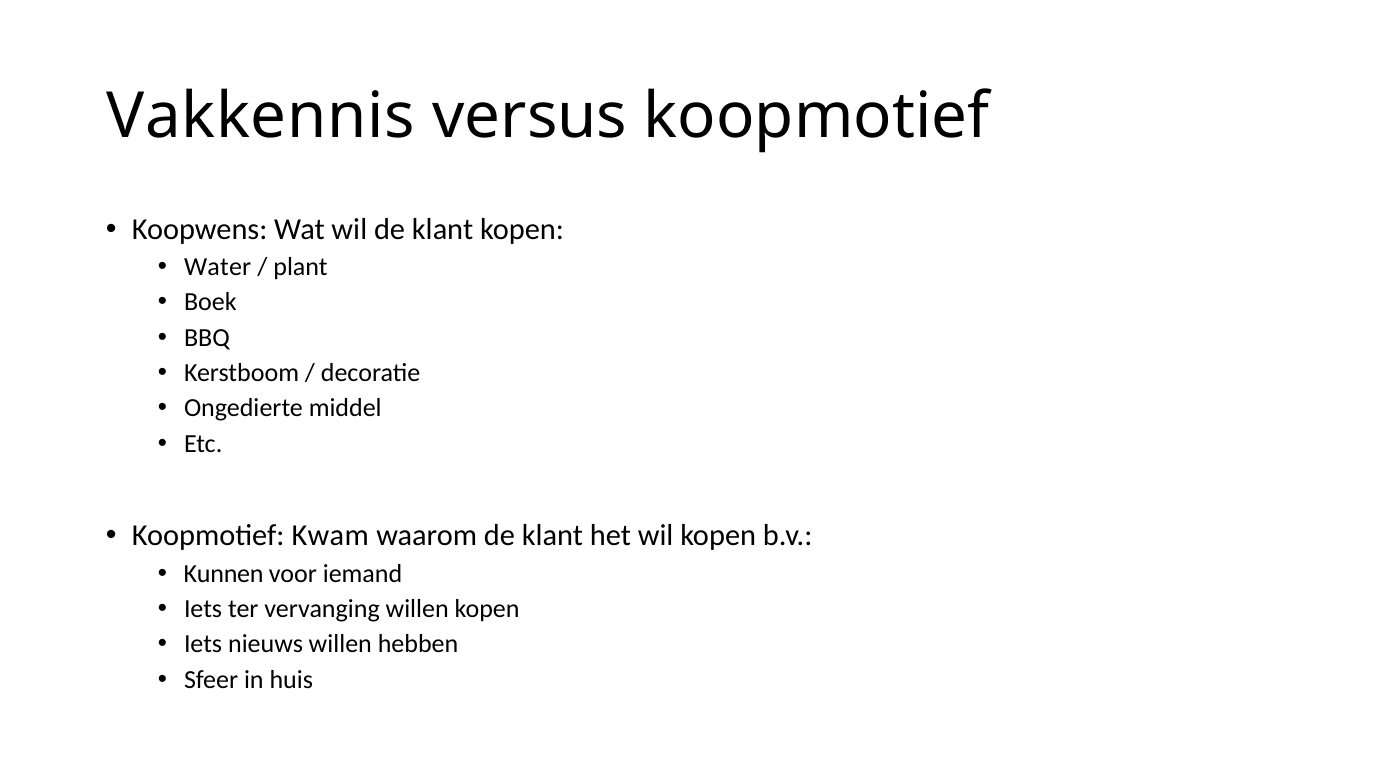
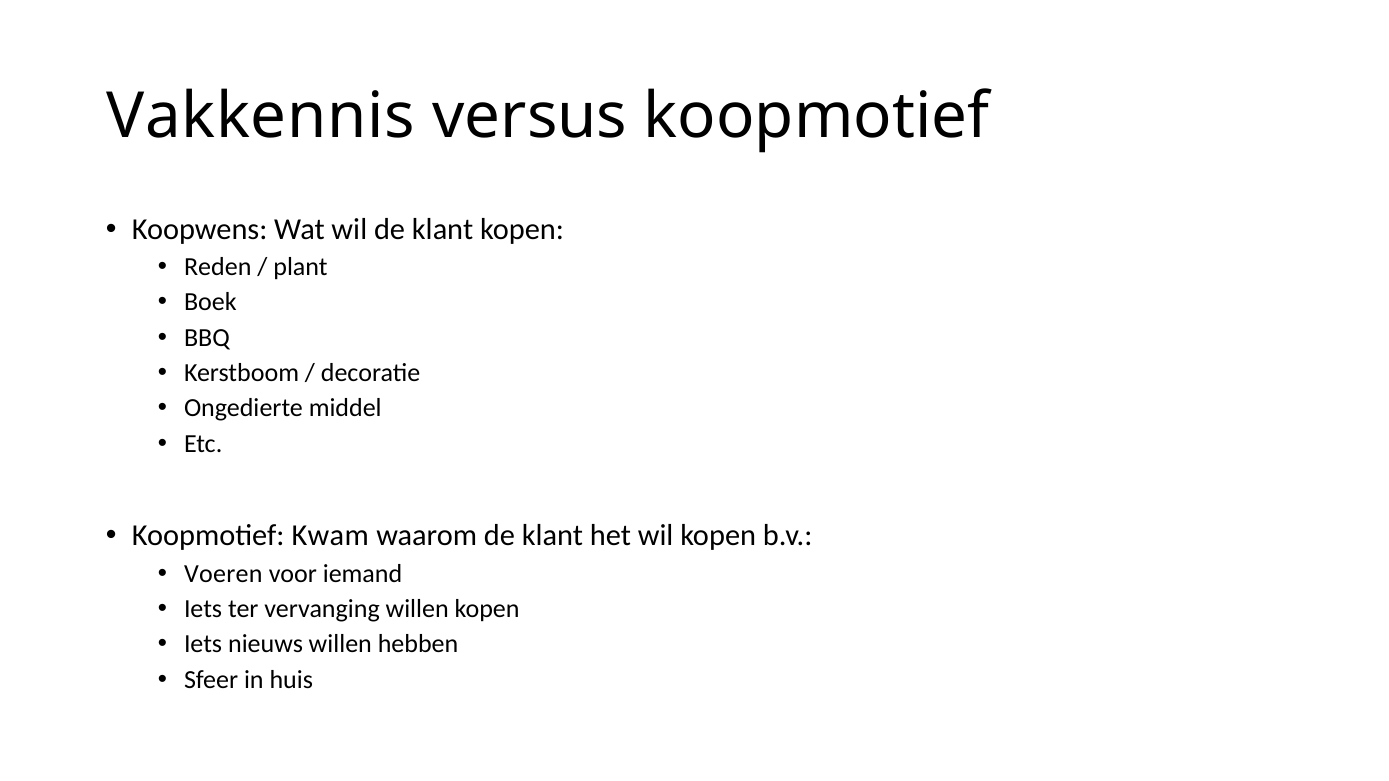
Water: Water -> Reden (218, 267)
Kunnen: Kunnen -> Voeren (223, 574)
